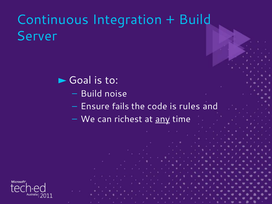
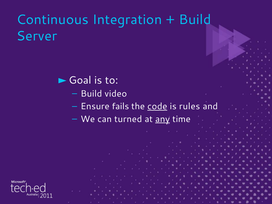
noise: noise -> video (116, 94)
code underline: none -> present (157, 106)
richest: richest -> turned (128, 119)
